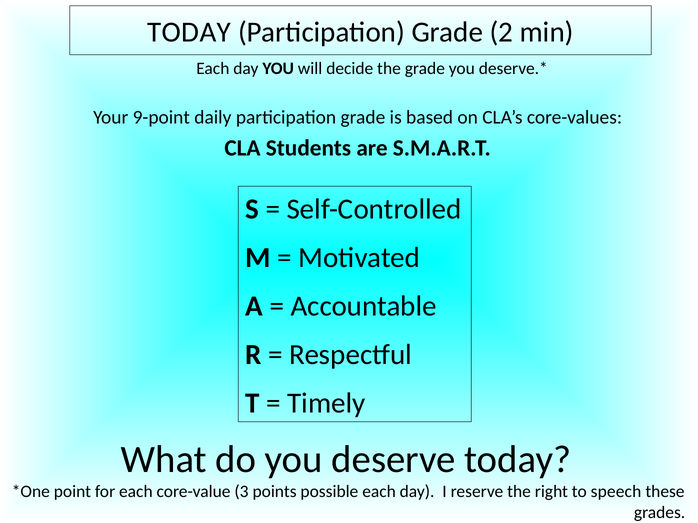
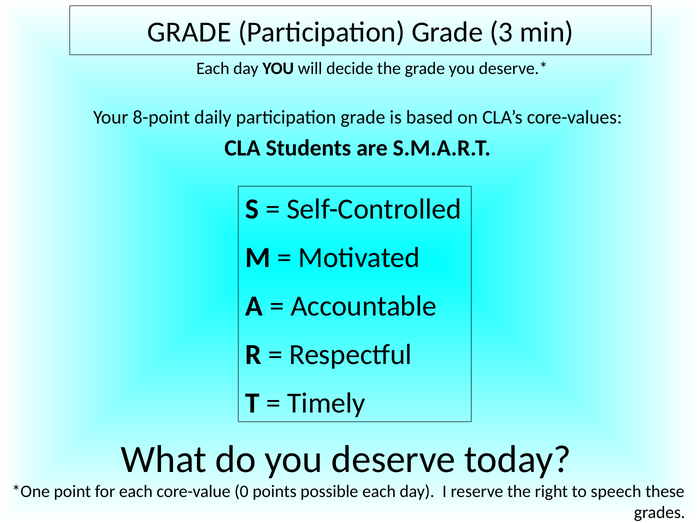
TODAY: TODAY -> GRADE (189, 32)
2: 2 -> 3 (501, 32)
9-point: 9-point -> 8-point (161, 118)
3: 3 -> 0 (241, 492)
